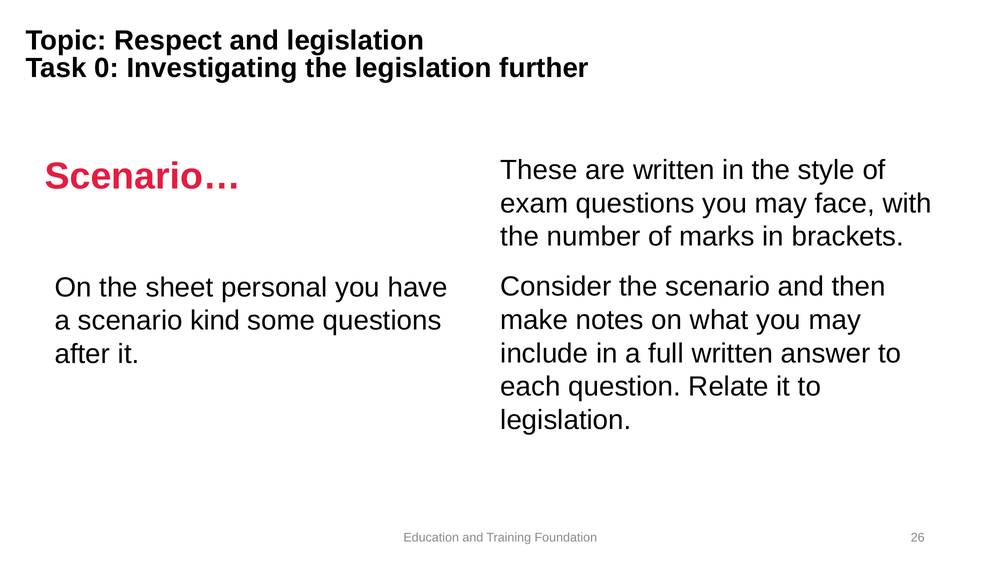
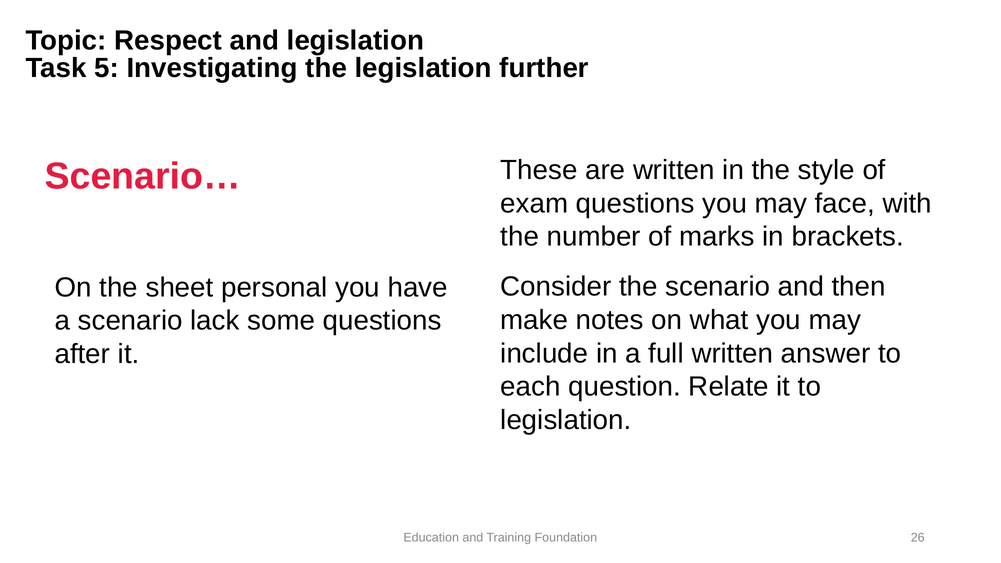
0: 0 -> 5 (107, 68)
kind: kind -> lack (215, 321)
